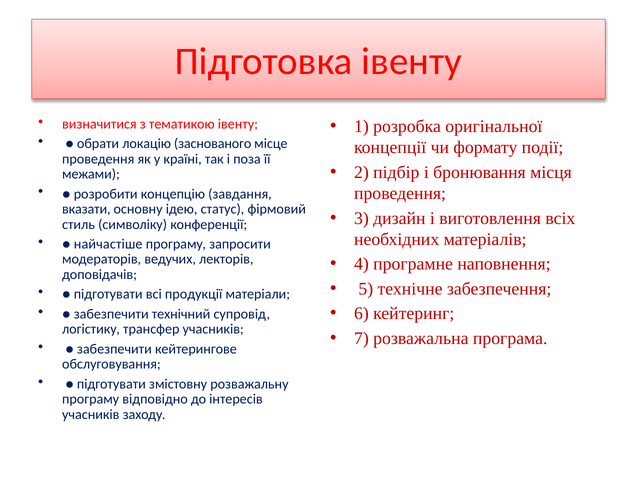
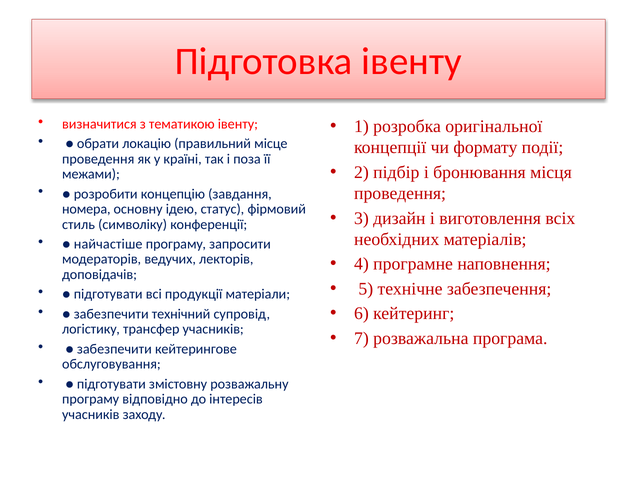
заснованого: заснованого -> правильний (213, 144)
вказати: вказати -> номера (86, 209)
